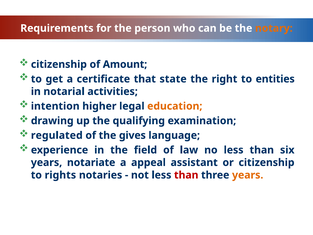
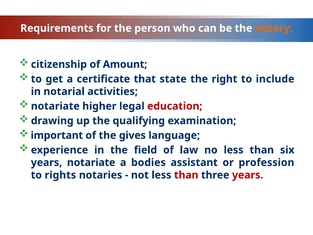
entities: entities -> include (275, 79)
intention: intention -> notariate (55, 106)
education colour: orange -> red (175, 106)
regulated: regulated -> important (57, 135)
appeal: appeal -> bodies (148, 162)
or citizenship: citizenship -> profession (266, 162)
years colour: orange -> red (248, 175)
